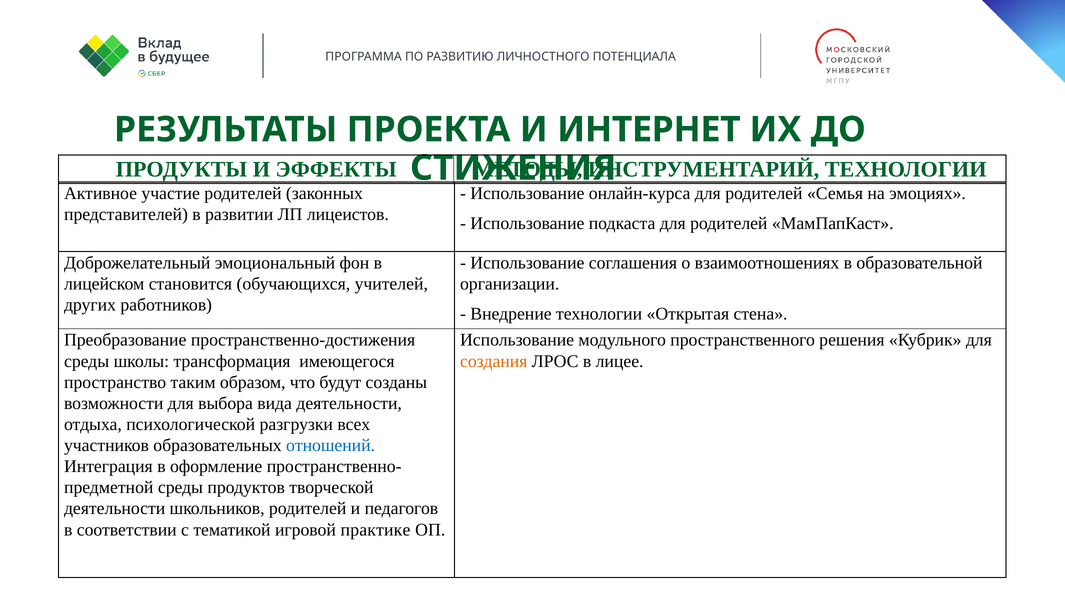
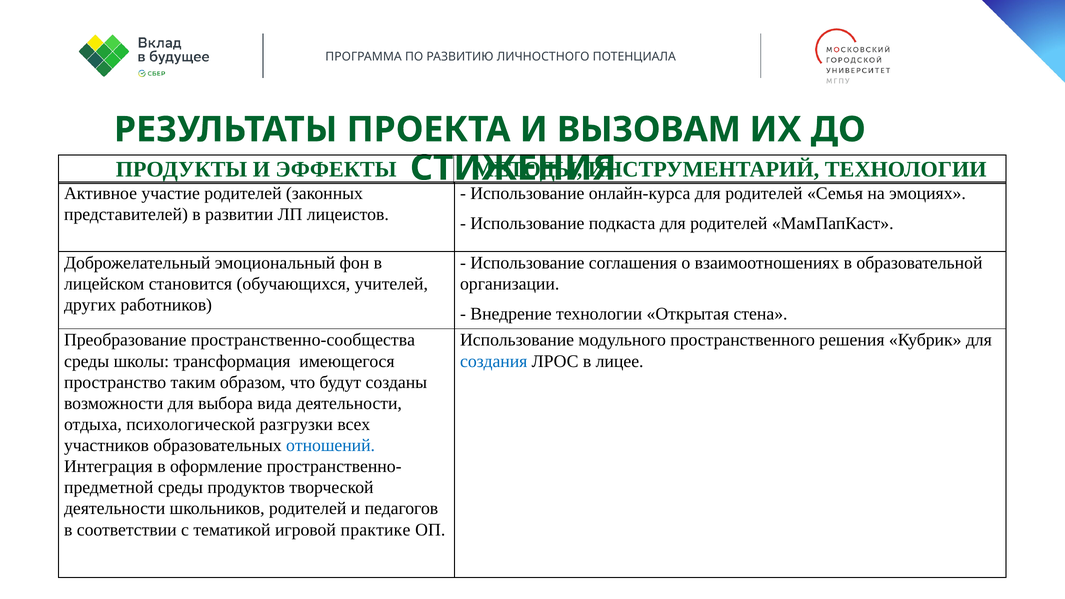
ИНТЕРНЕТ: ИНТЕРНЕТ -> ВЫЗОВАМ (649, 130)
пространственно-достижения: пространственно-достижения -> пространственно-сообщества (303, 340)
создания colour: orange -> blue (494, 361)
